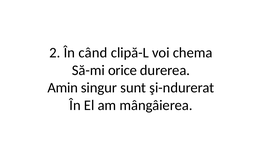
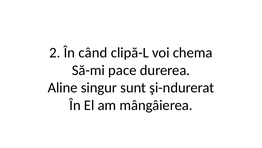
orice: orice -> pace (122, 70)
Amin: Amin -> Aline (63, 87)
